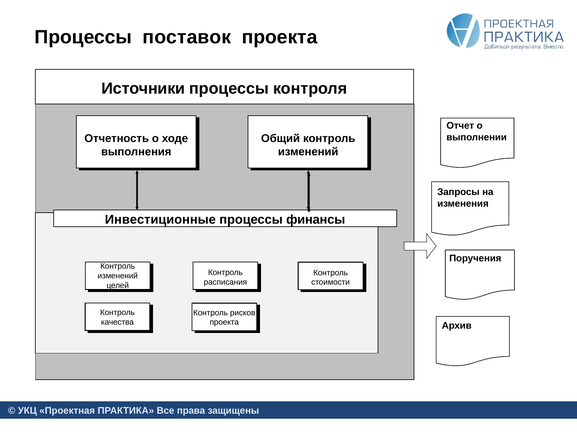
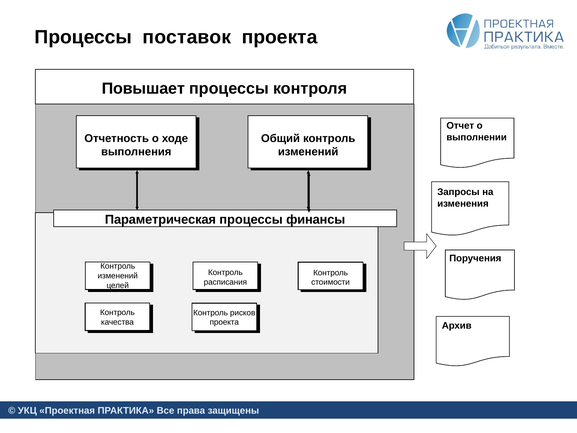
Источники: Источники -> Повышает (143, 89)
Инвестиционные: Инвестиционные -> Параметрическая (160, 219)
